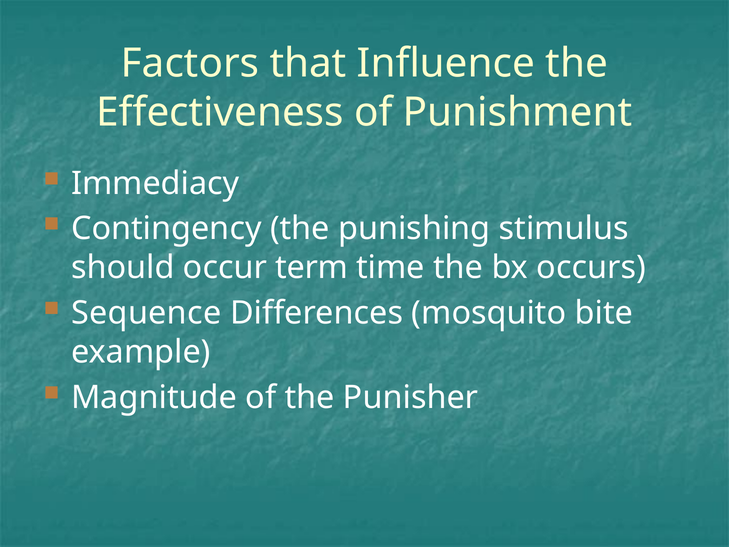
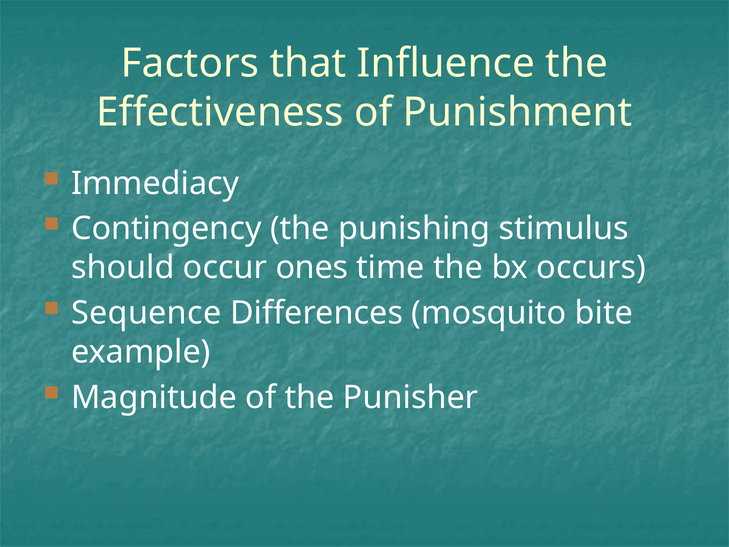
term: term -> ones (312, 268)
